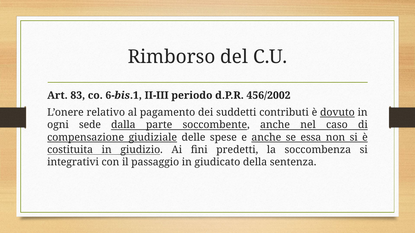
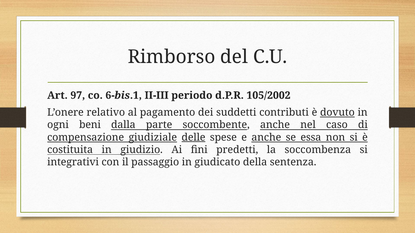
83: 83 -> 97 (78, 96)
456/2002: 456/2002 -> 105/2002 (269, 96)
sede: sede -> beni (90, 125)
delle underline: none -> present (194, 138)
